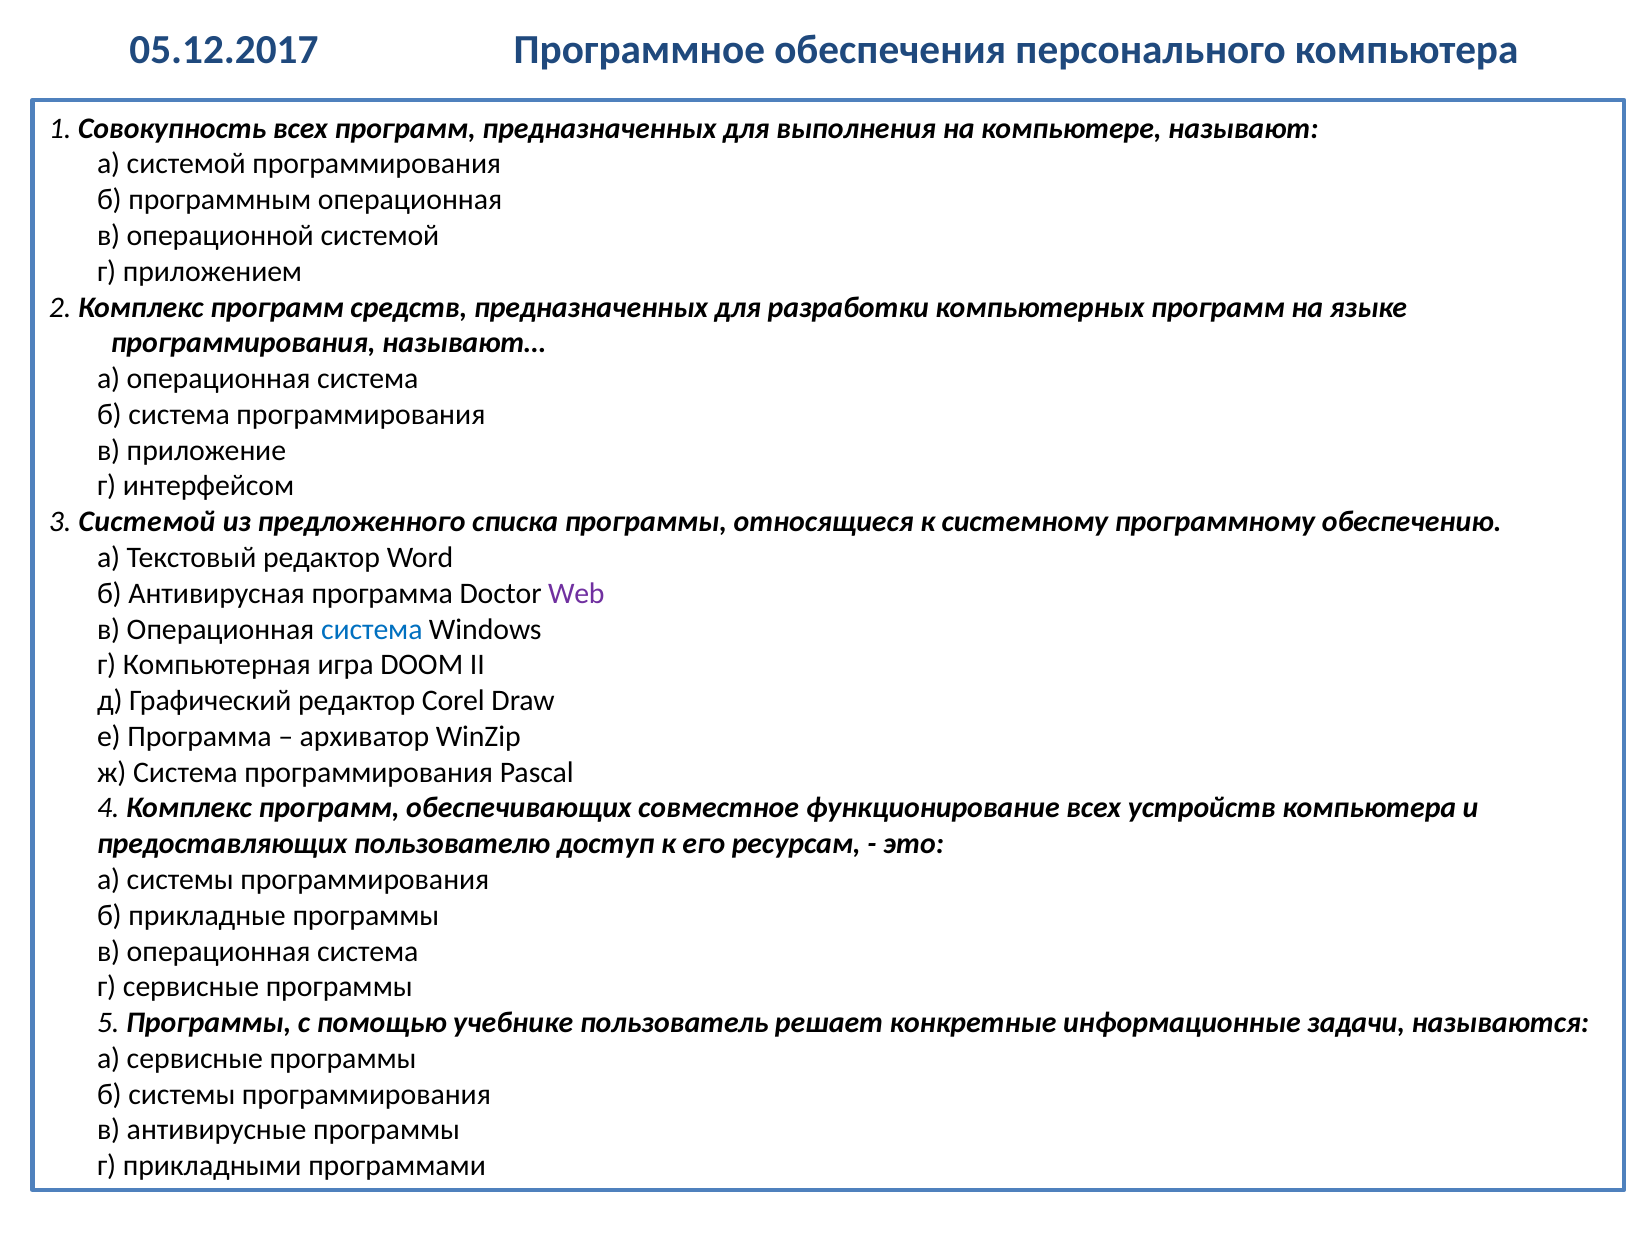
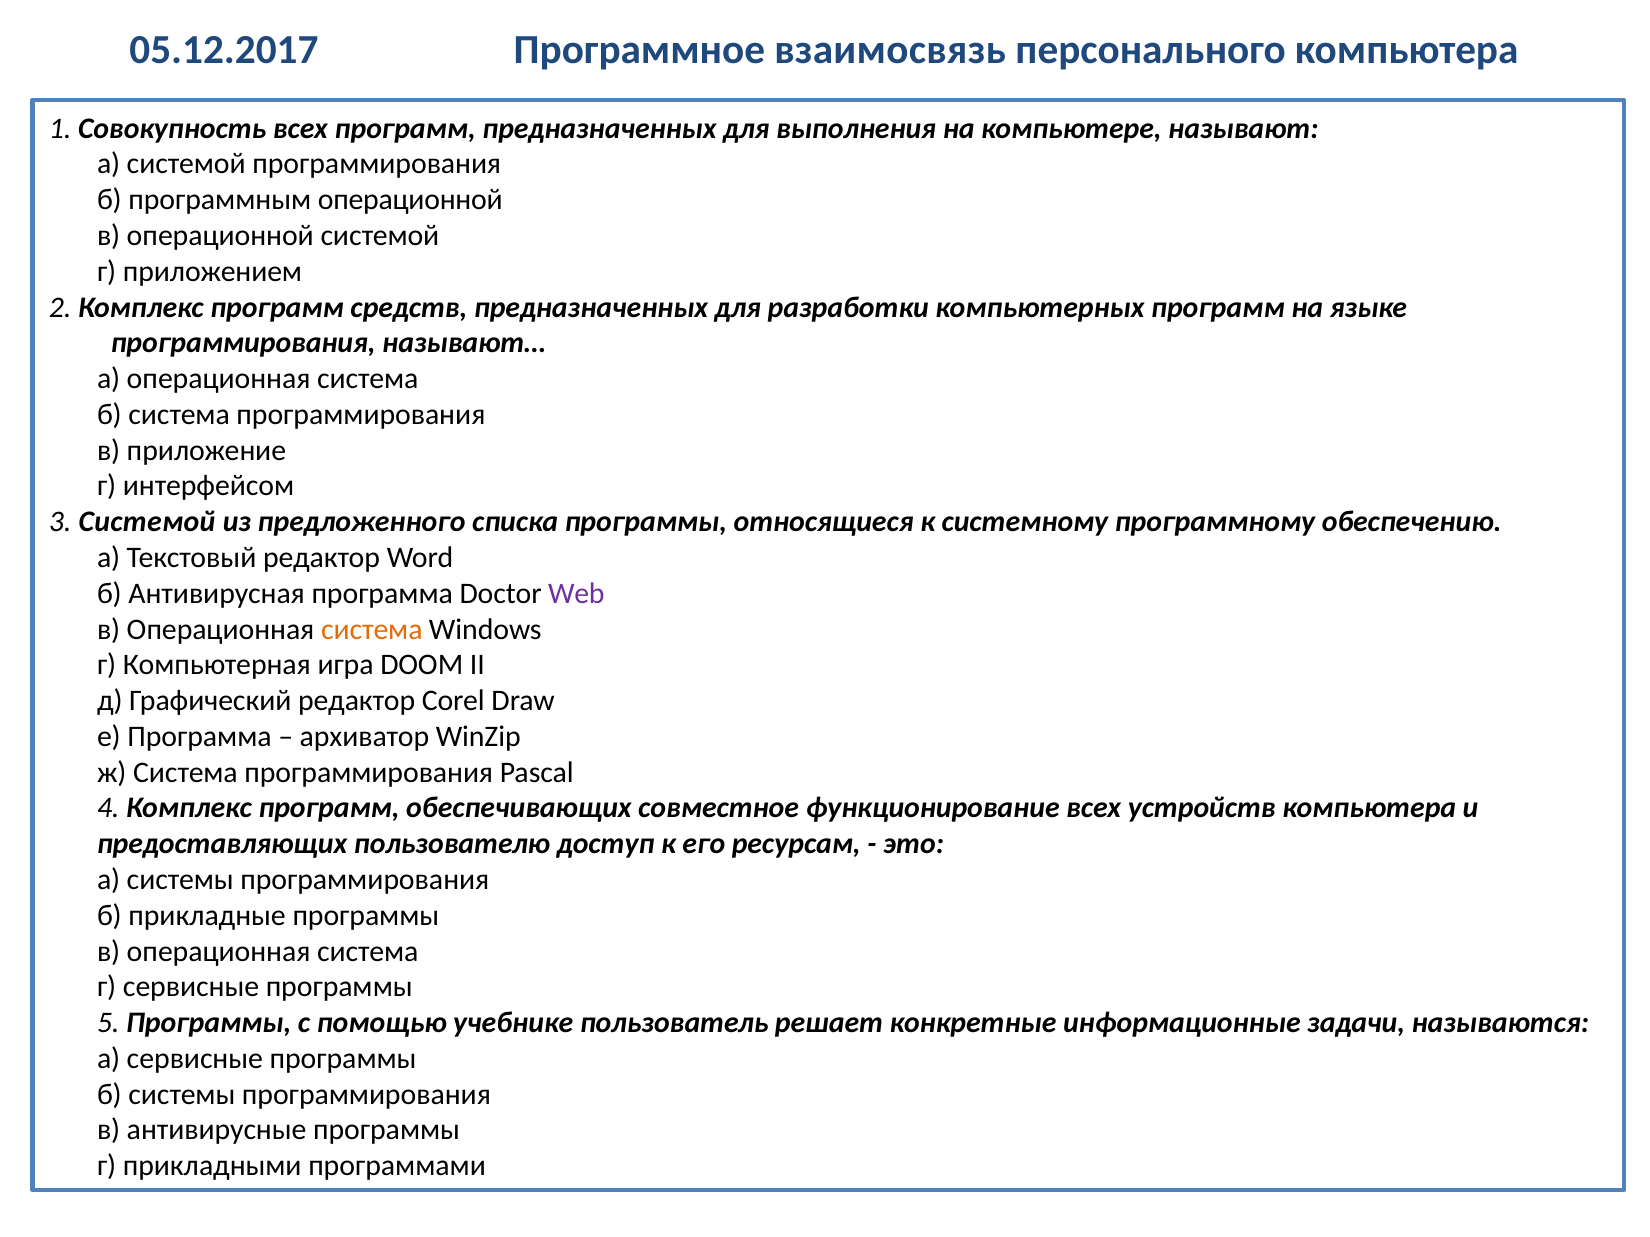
обеспечения: обеспечения -> взаимосвязь (890, 50)
программным операционная: операционная -> операционной (410, 200)
система colour: blue -> orange (372, 629)
